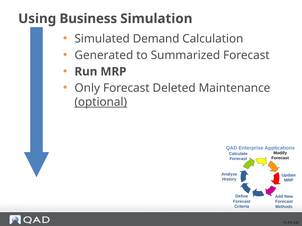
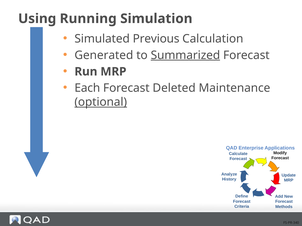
Business: Business -> Running (88, 19)
Demand: Demand -> Previous (156, 39)
Summarized underline: none -> present (185, 55)
Only: Only -> Each (87, 88)
